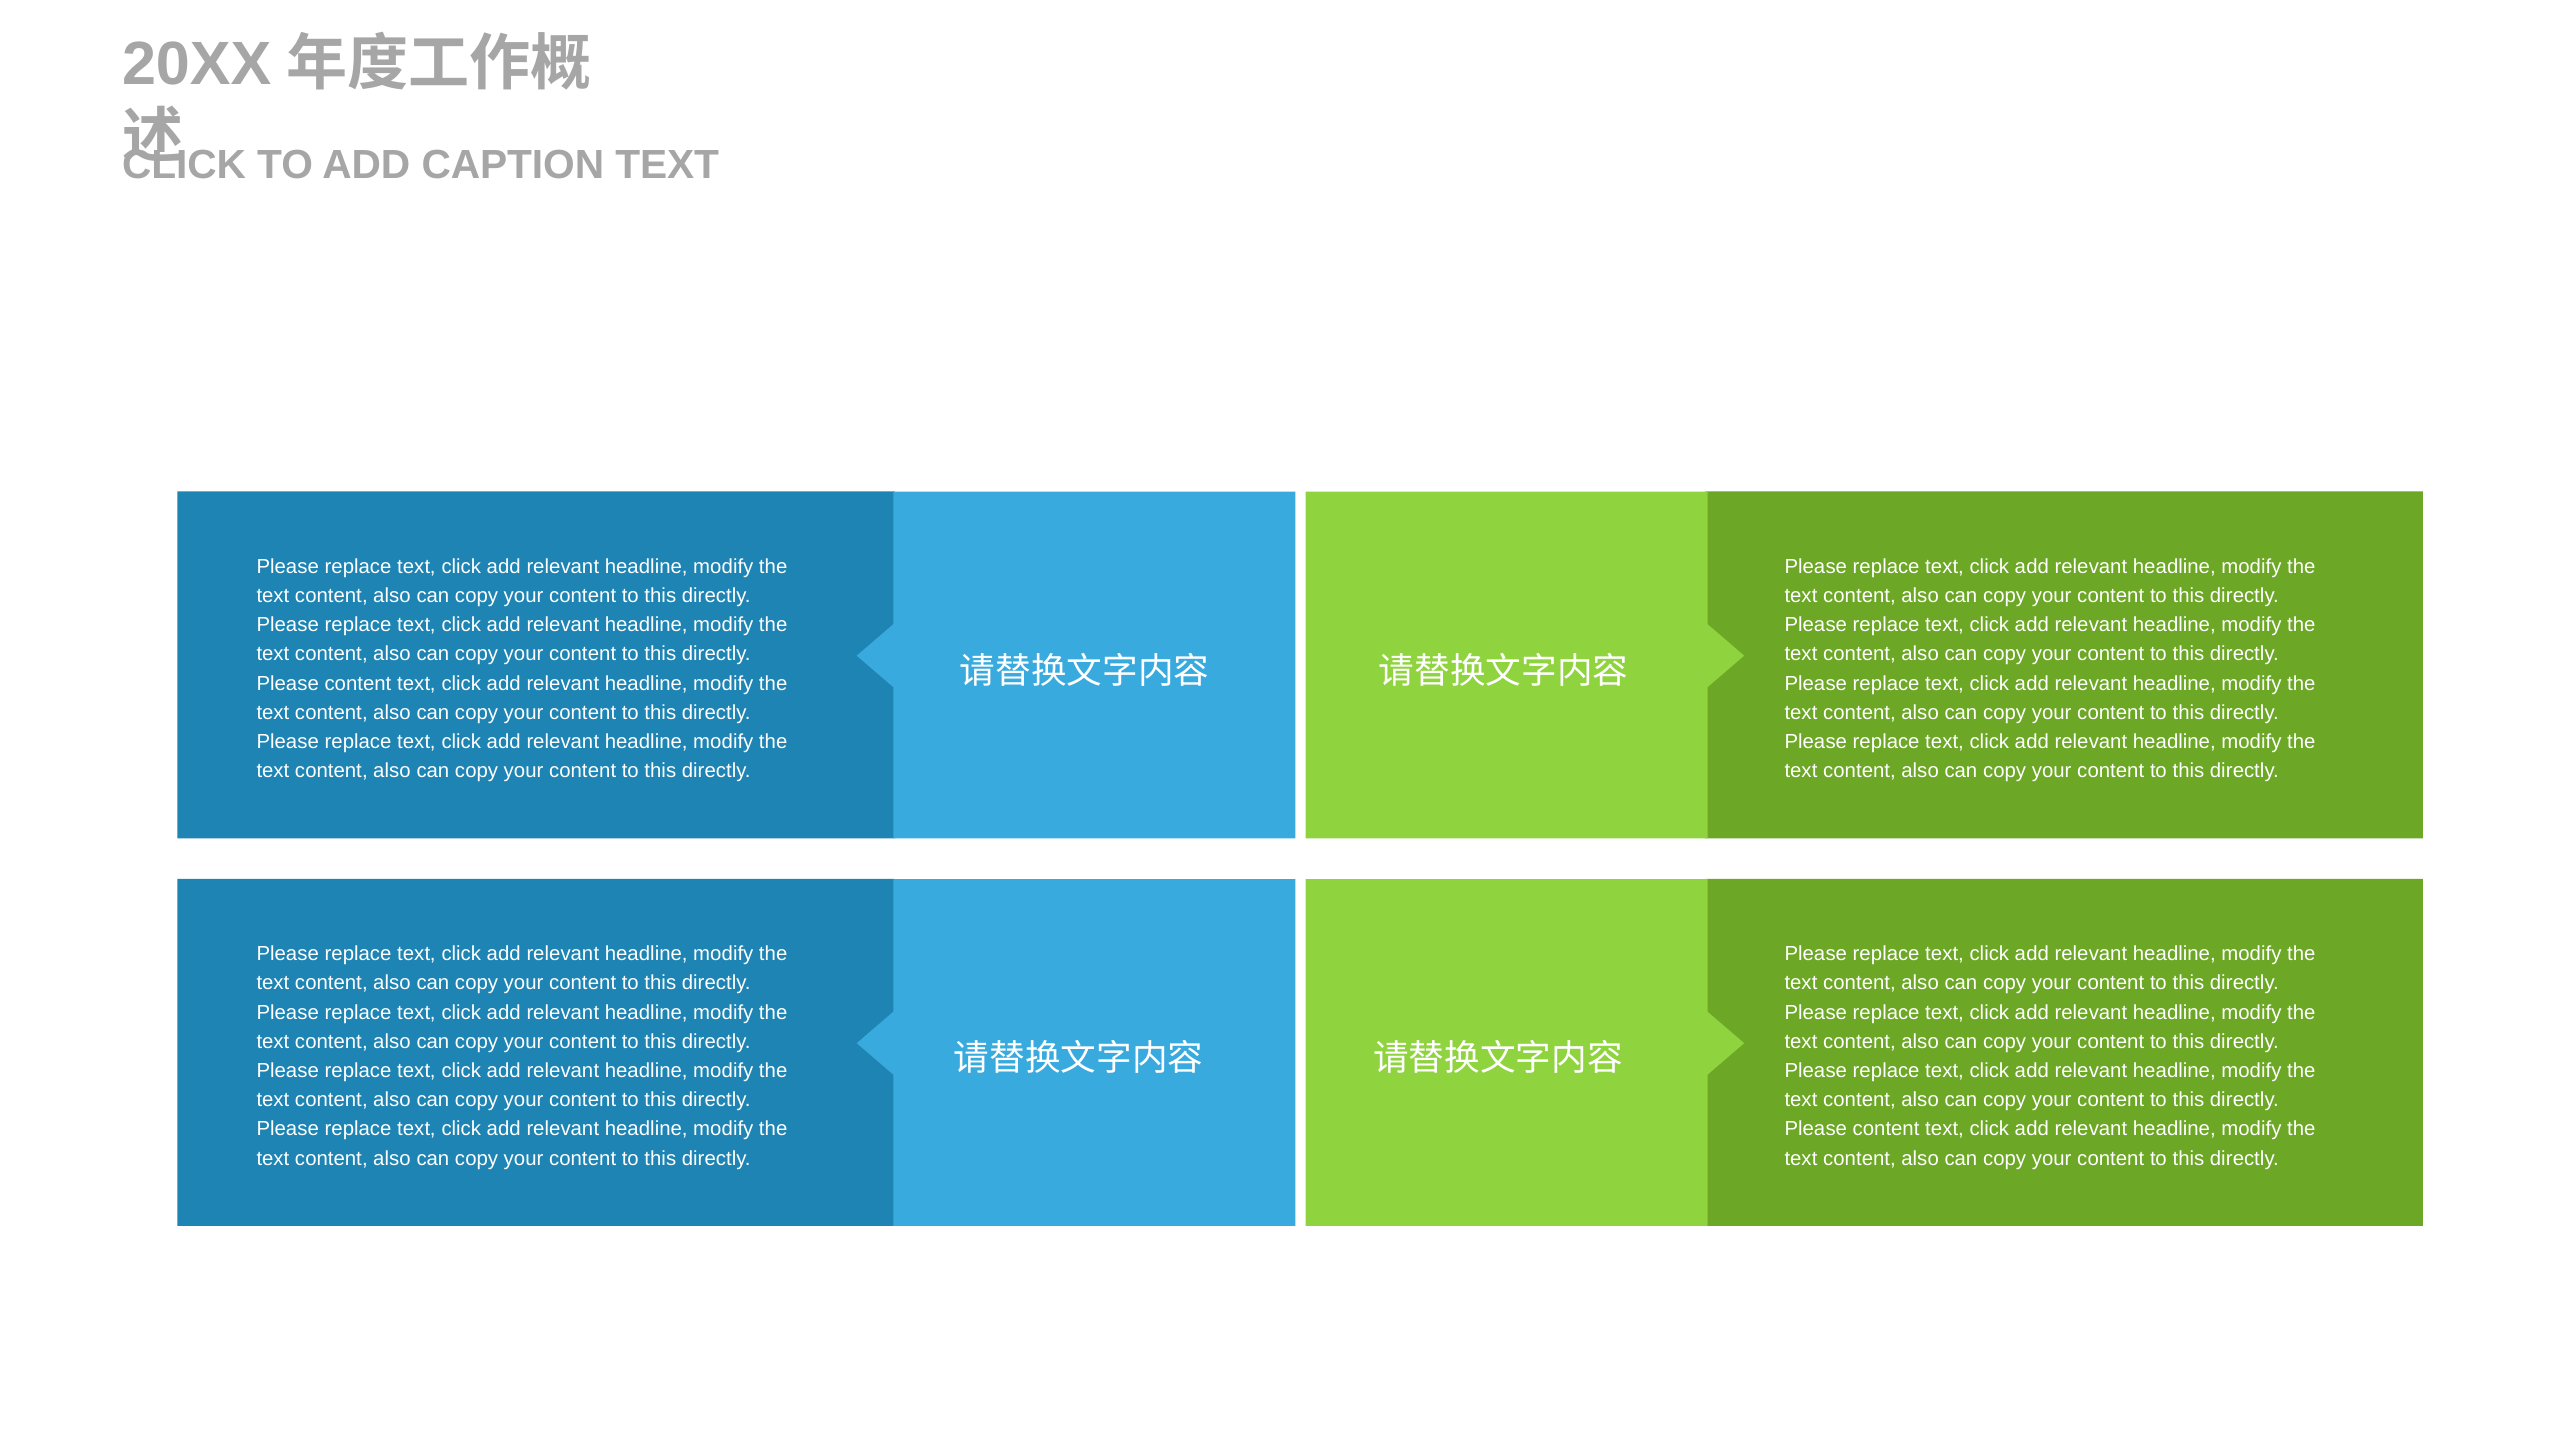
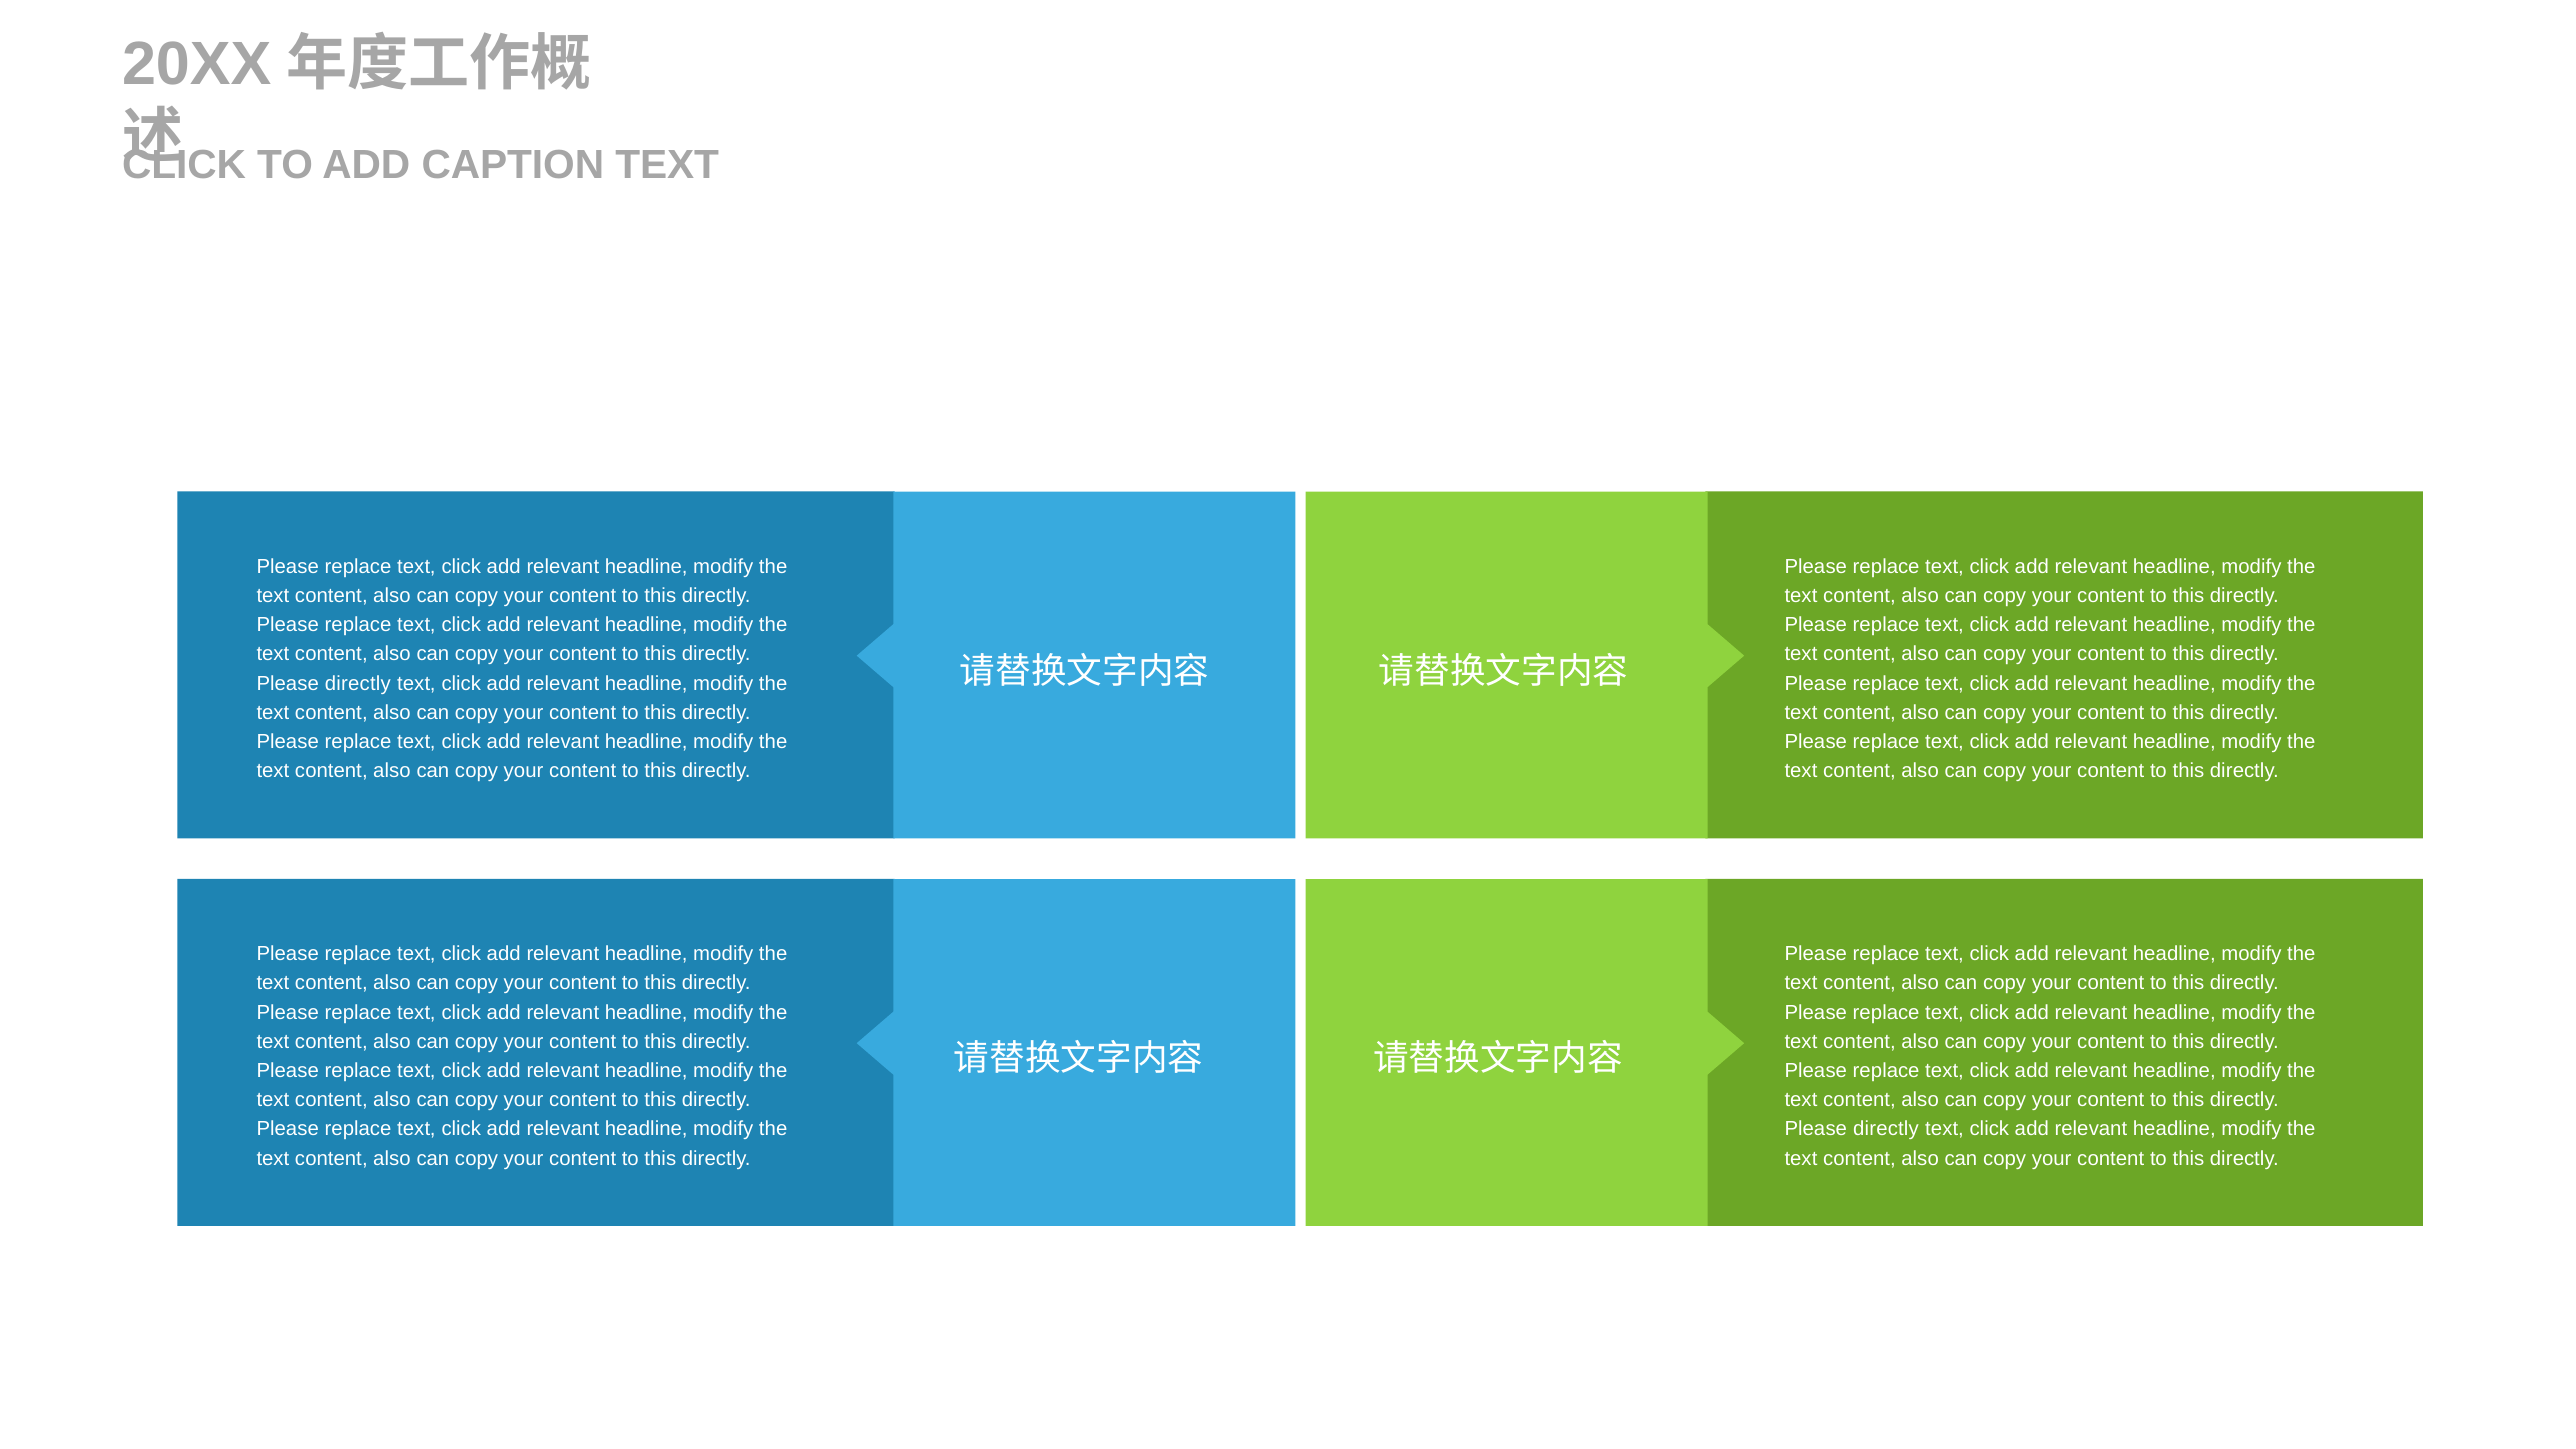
content: content -> directly (358, 683)
content: content -> directly (1886, 1129)
